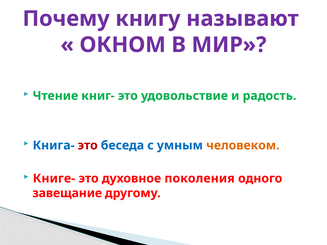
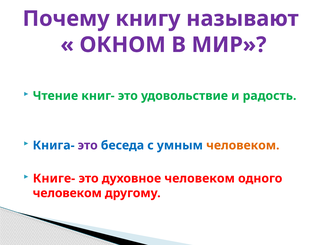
это colour: red -> purple (88, 146)
духовное поколения: поколения -> человеком (200, 179)
завещание: завещание -> человеком (67, 193)
